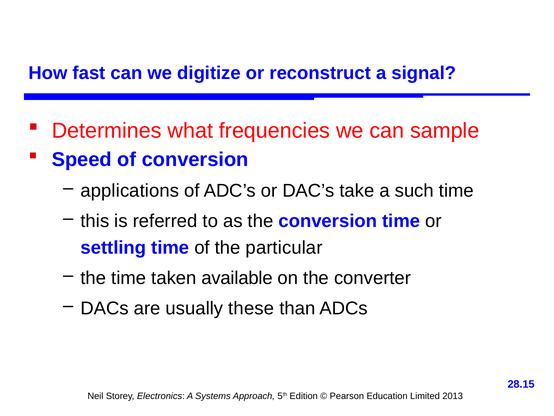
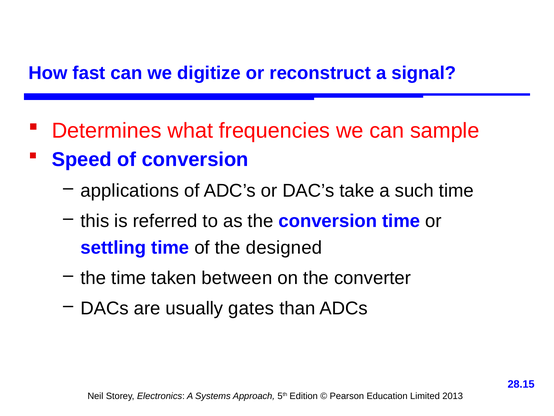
particular: particular -> designed (284, 247)
available: available -> between (237, 278)
these: these -> gates (251, 308)
